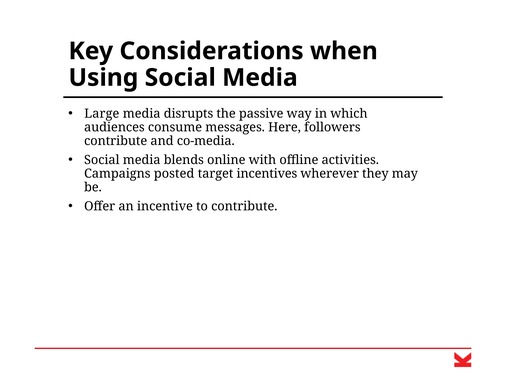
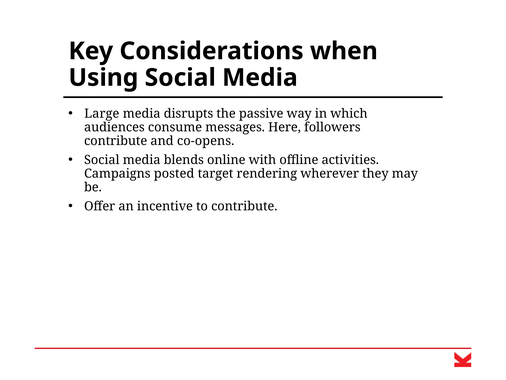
co-media: co-media -> co-opens (206, 141)
incentives: incentives -> rendering (267, 173)
